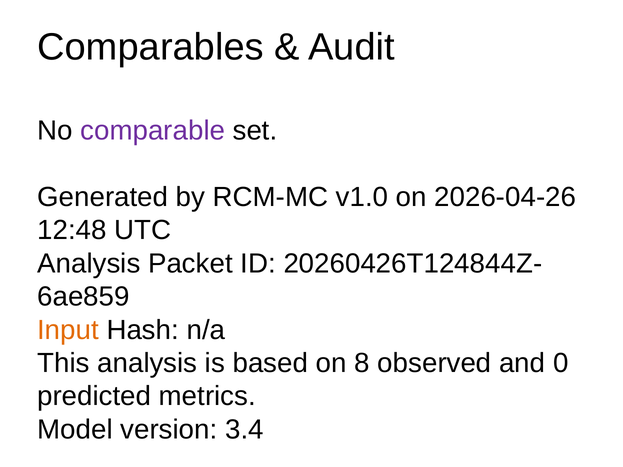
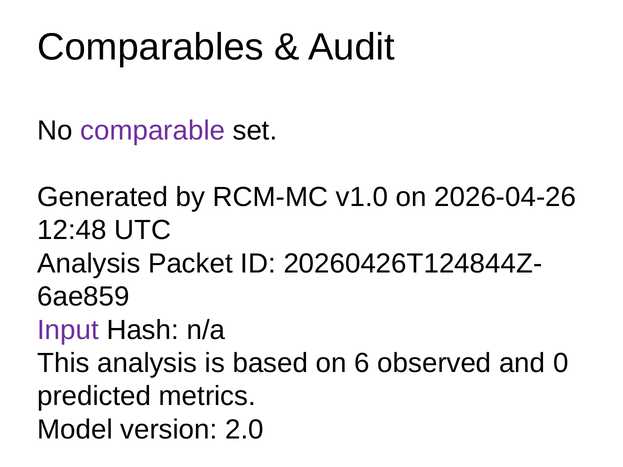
Input colour: orange -> purple (68, 330)
8: 8 -> 6 (362, 363)
3.4: 3.4 -> 2.0 (244, 430)
